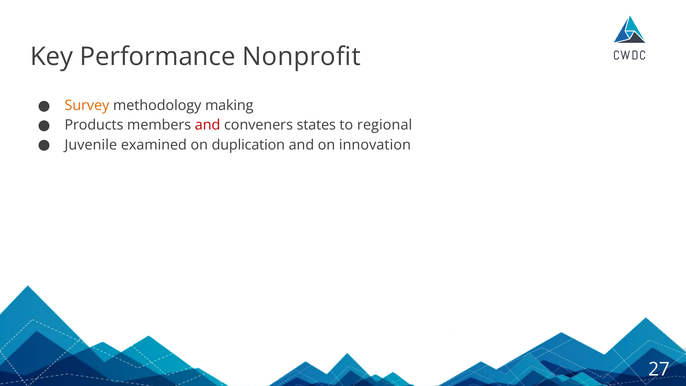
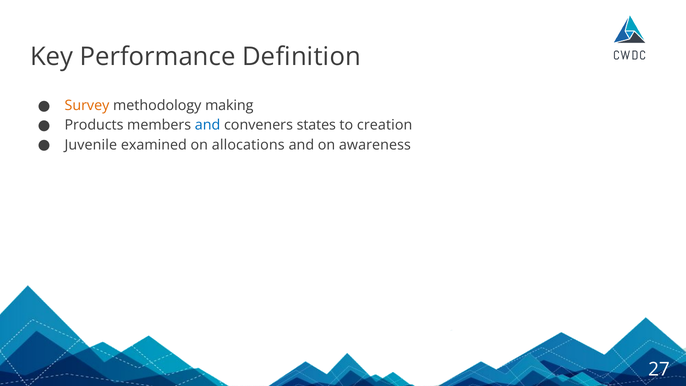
Nonprofit: Nonprofit -> Definition (302, 57)
and colour: red -> blue (208, 125)
regional: regional -> creation (385, 125)
duplication: duplication -> allocations (248, 145)
innovation: innovation -> awareness (375, 145)
